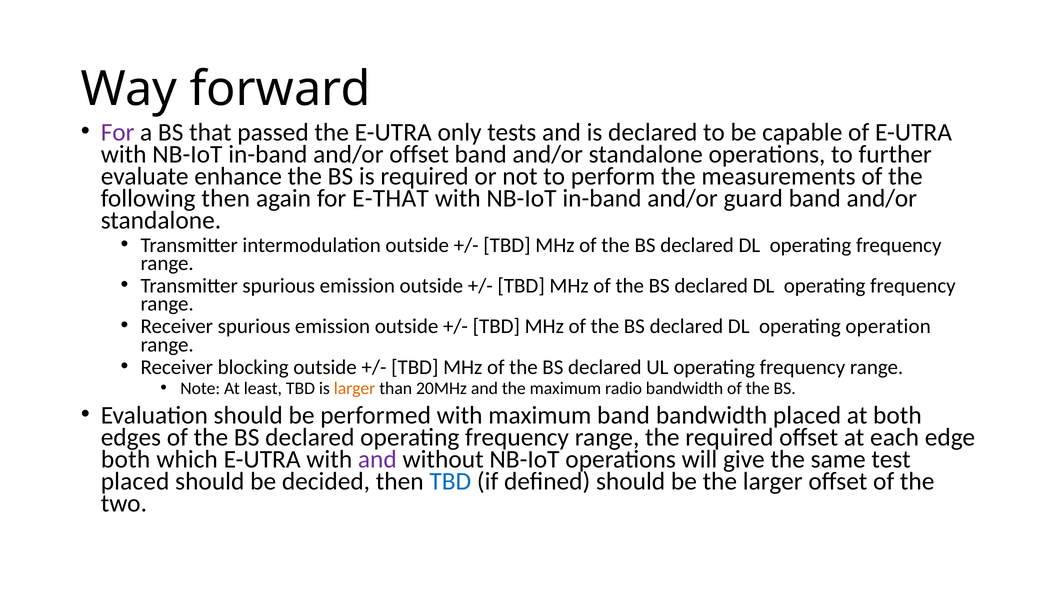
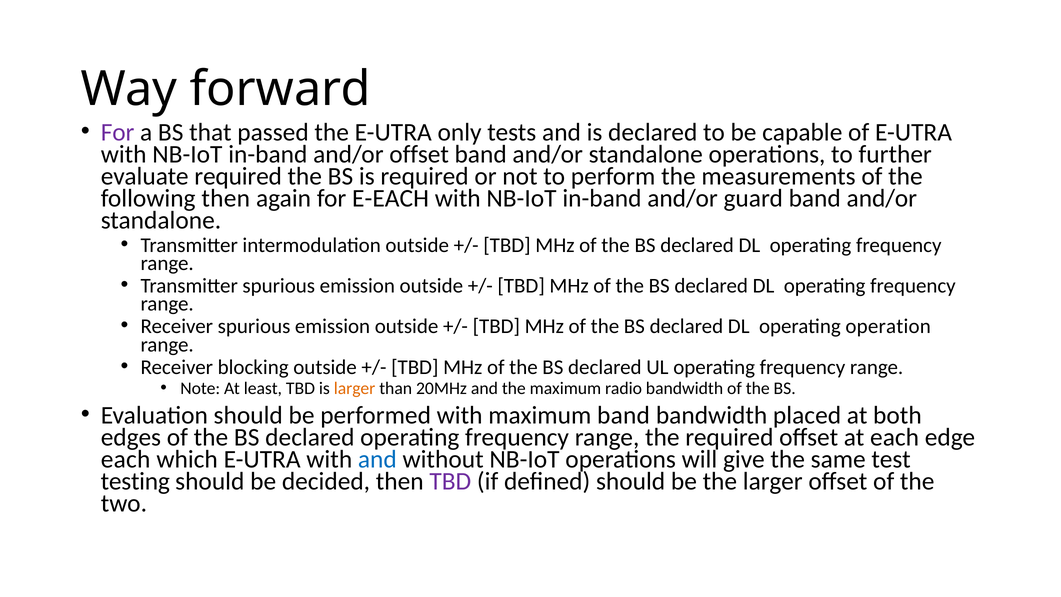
evaluate enhance: enhance -> required (238, 176)
E-THAT: E-THAT -> E-EACH (391, 198)
both: both -> each (126, 459)
and colour: purple -> blue (377, 459)
placed: placed -> testing (135, 481)
TBD colour: blue -> purple (450, 481)
